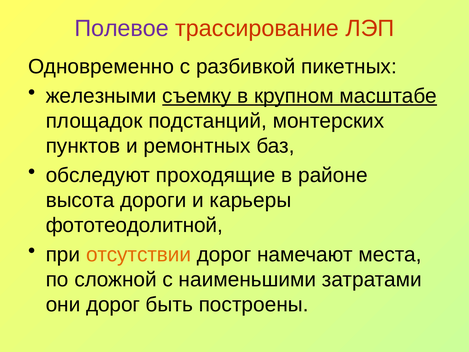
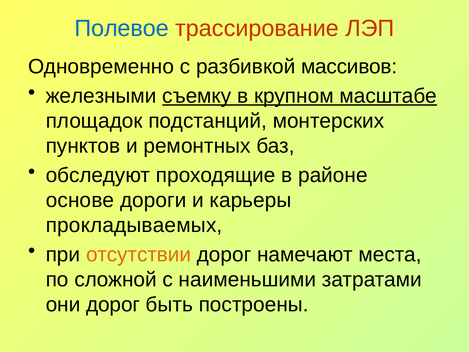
Полевое colour: purple -> blue (122, 28)
пикетных: пикетных -> массивов (349, 67)
высота: высота -> основе (80, 200)
фототеодолитной: фототеодолитной -> прокладываемых (134, 225)
